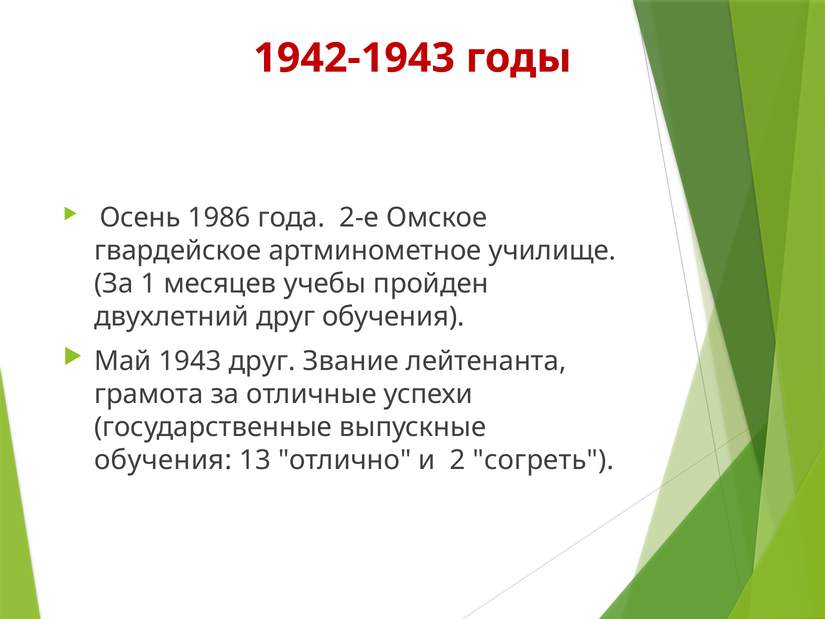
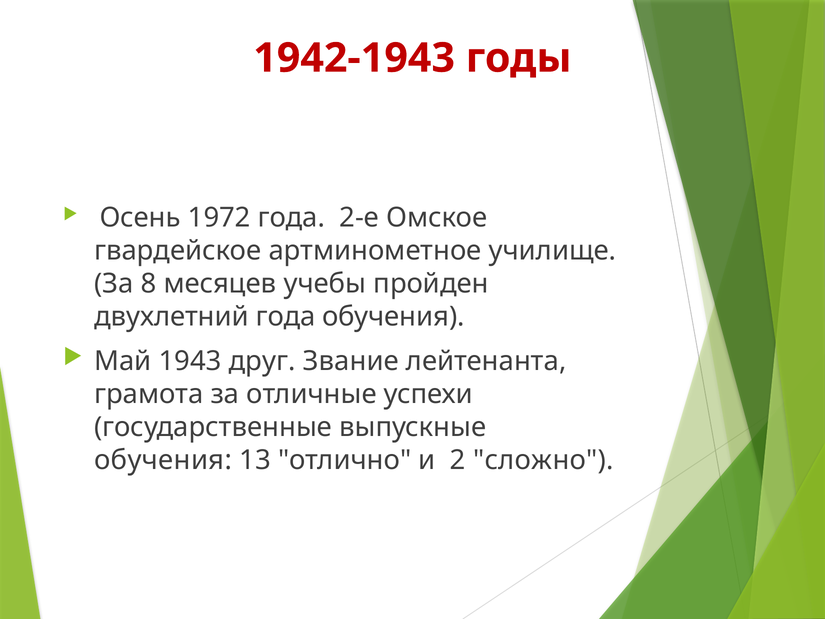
1986: 1986 -> 1972 (219, 218)
1: 1 -> 8 (149, 284)
двухлетний друг: друг -> года (286, 317)
согреть: согреть -> сложно (543, 460)
